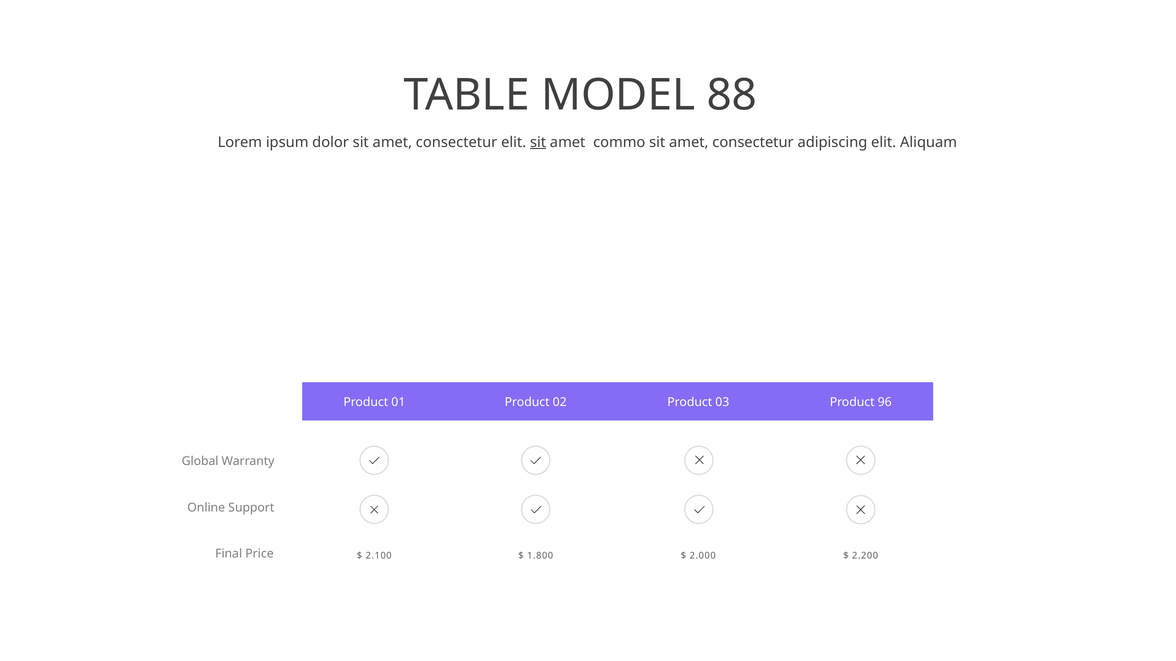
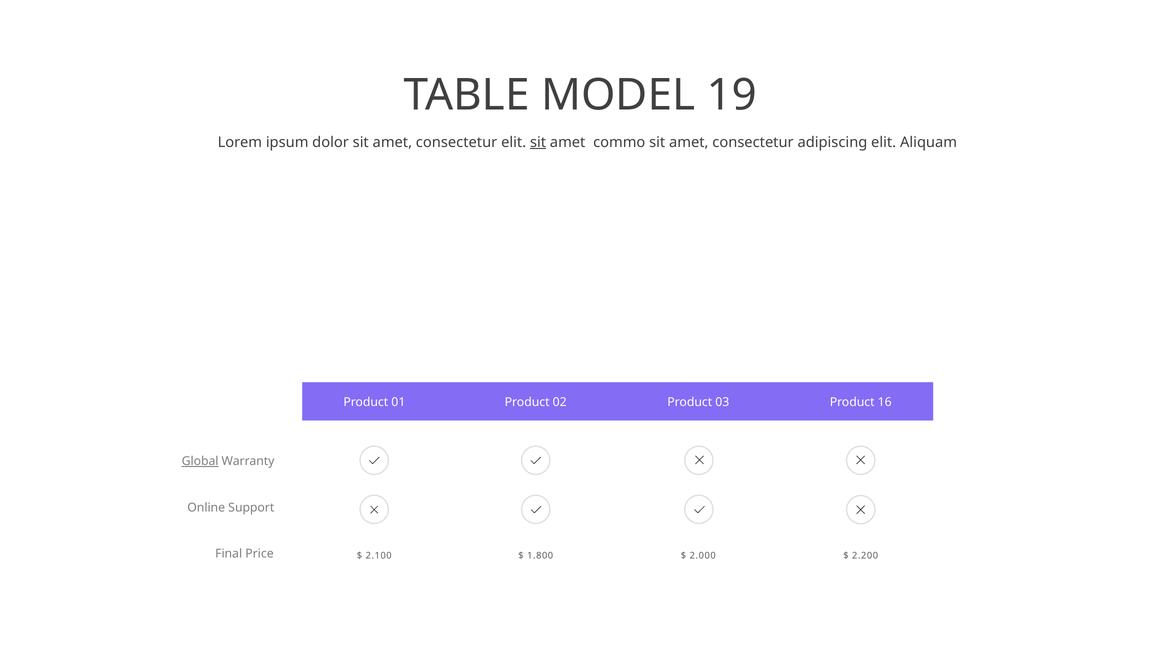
88: 88 -> 19 (732, 95)
96: 96 -> 16 (885, 403)
Global underline: none -> present (200, 462)
